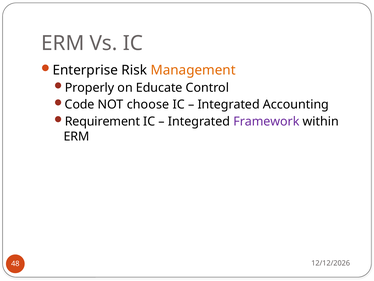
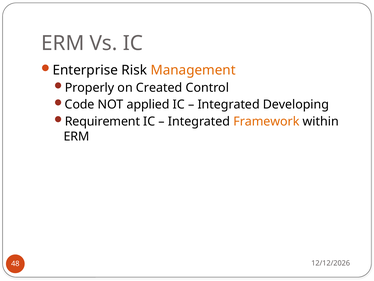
Educate: Educate -> Created (159, 88)
choose: choose -> applied (148, 104)
Accounting: Accounting -> Developing (296, 104)
Framework colour: purple -> orange (266, 121)
